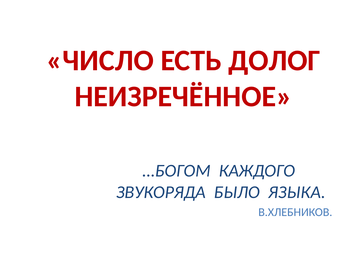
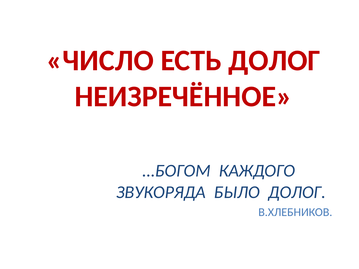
БЫЛО ЯЗЫКА: ЯЗЫКА -> ДОЛОГ (297, 192)
